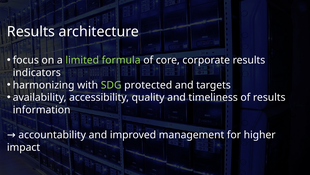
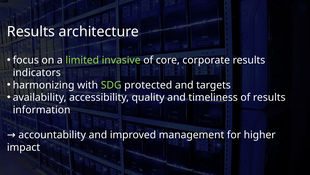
formula: formula -> invasive (121, 60)
